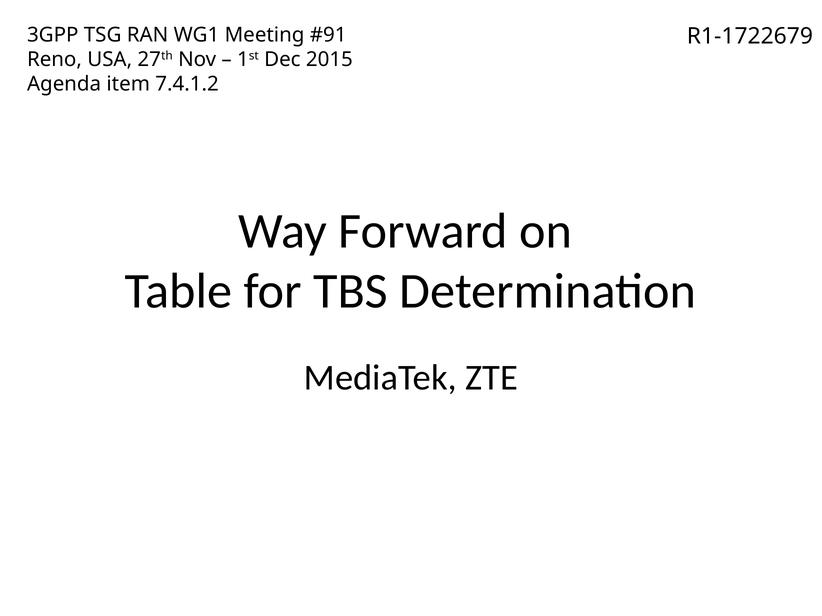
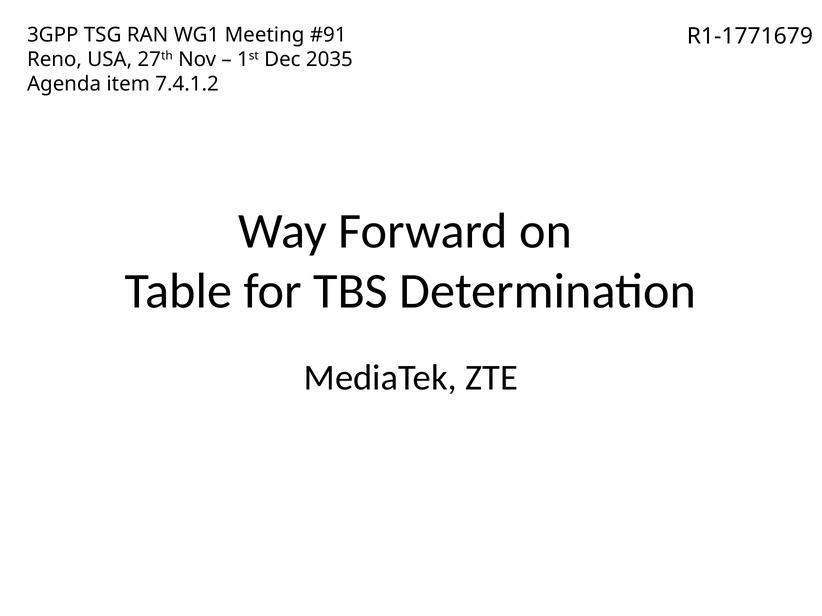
R1-1722679: R1-1722679 -> R1-1771679 (750, 36)
2015: 2015 -> 2035 (329, 59)
